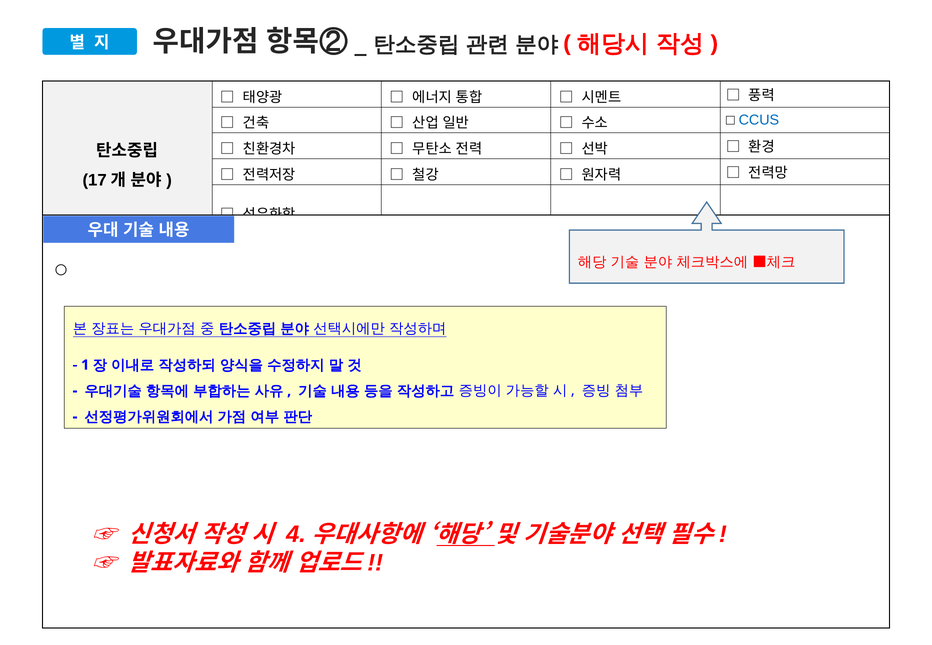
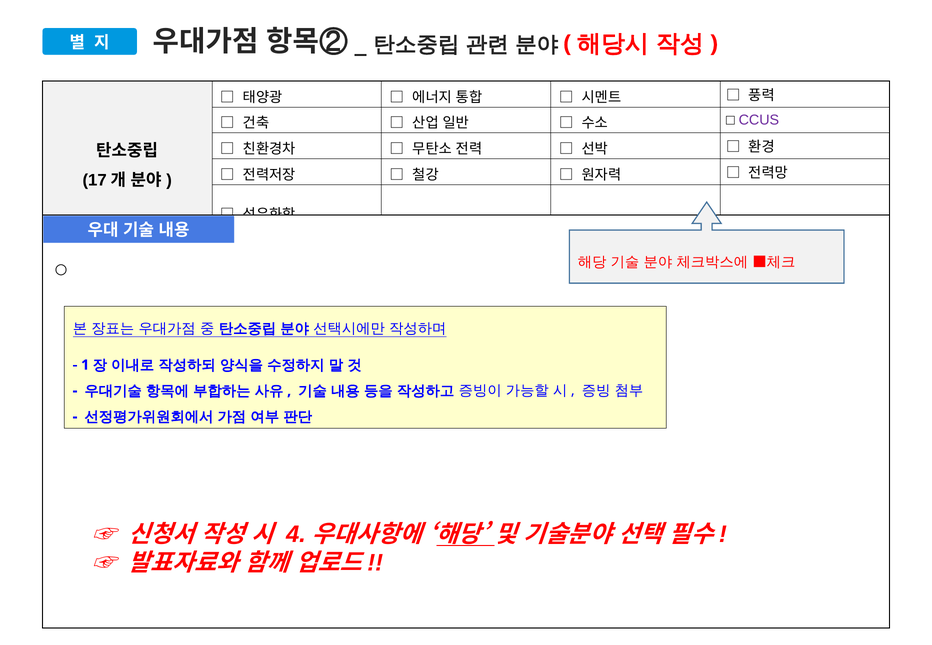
CCUS colour: blue -> purple (759, 120)
